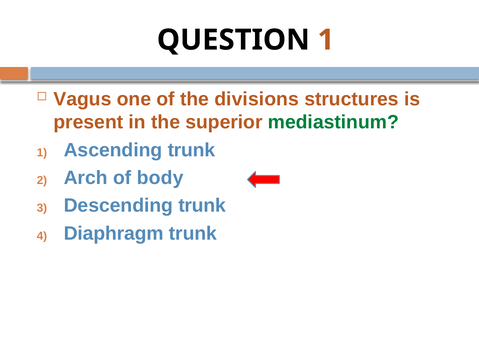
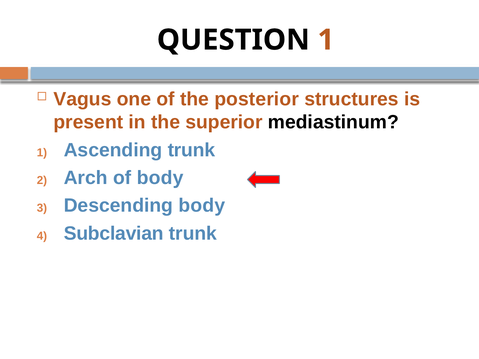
divisions: divisions -> posterior (257, 99)
mediastinum colour: green -> black (333, 122)
Descending trunk: trunk -> body (202, 206)
Diaphragm: Diaphragm -> Subclavian (114, 234)
